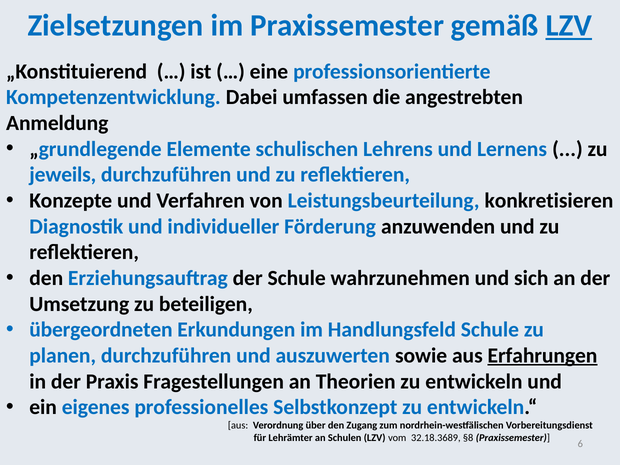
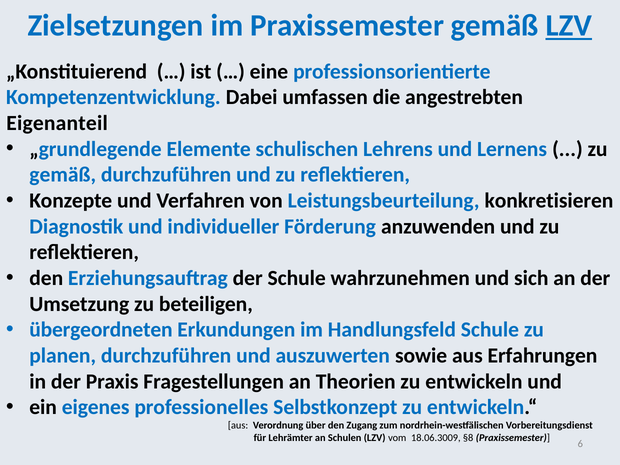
Anmeldung: Anmeldung -> Eigenanteil (57, 123)
jeweils: jeweils -> gemäß (63, 175)
Erfahrungen underline: present -> none (542, 356)
32.18.3689: 32.18.3689 -> 18.06.3009 (436, 438)
